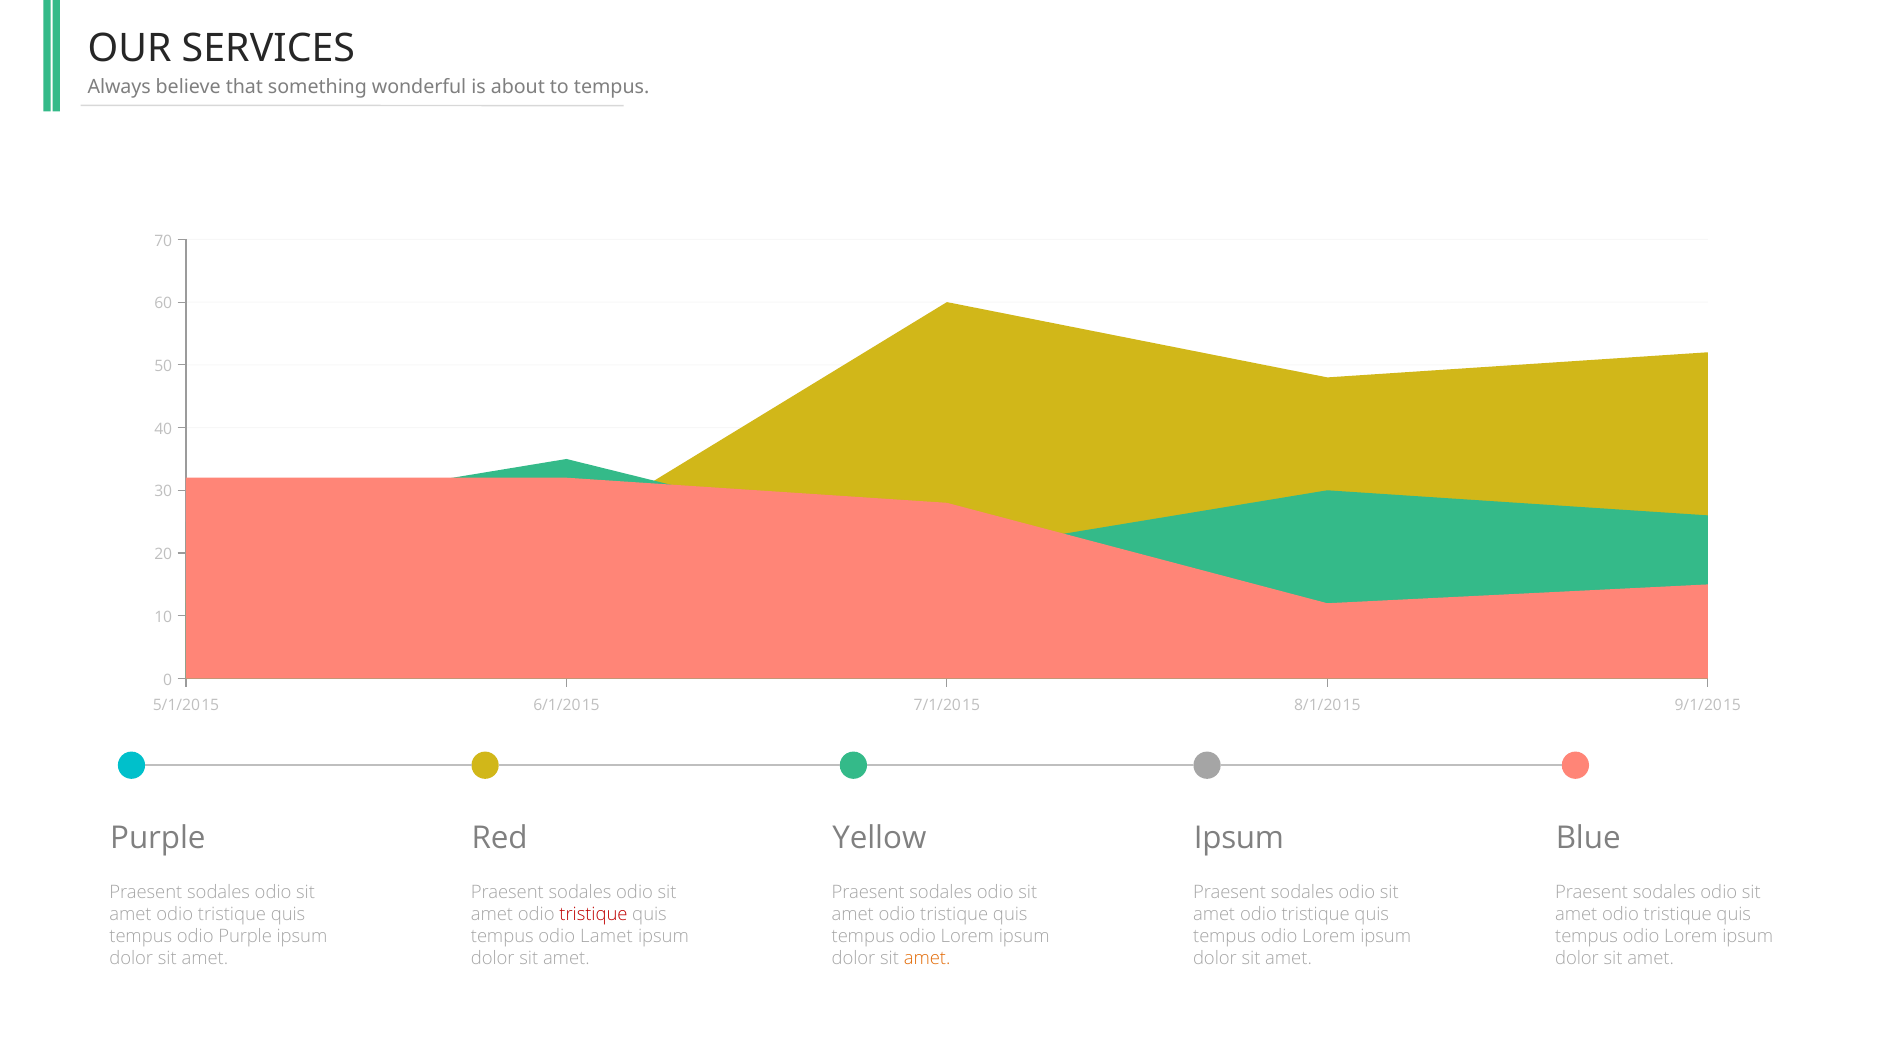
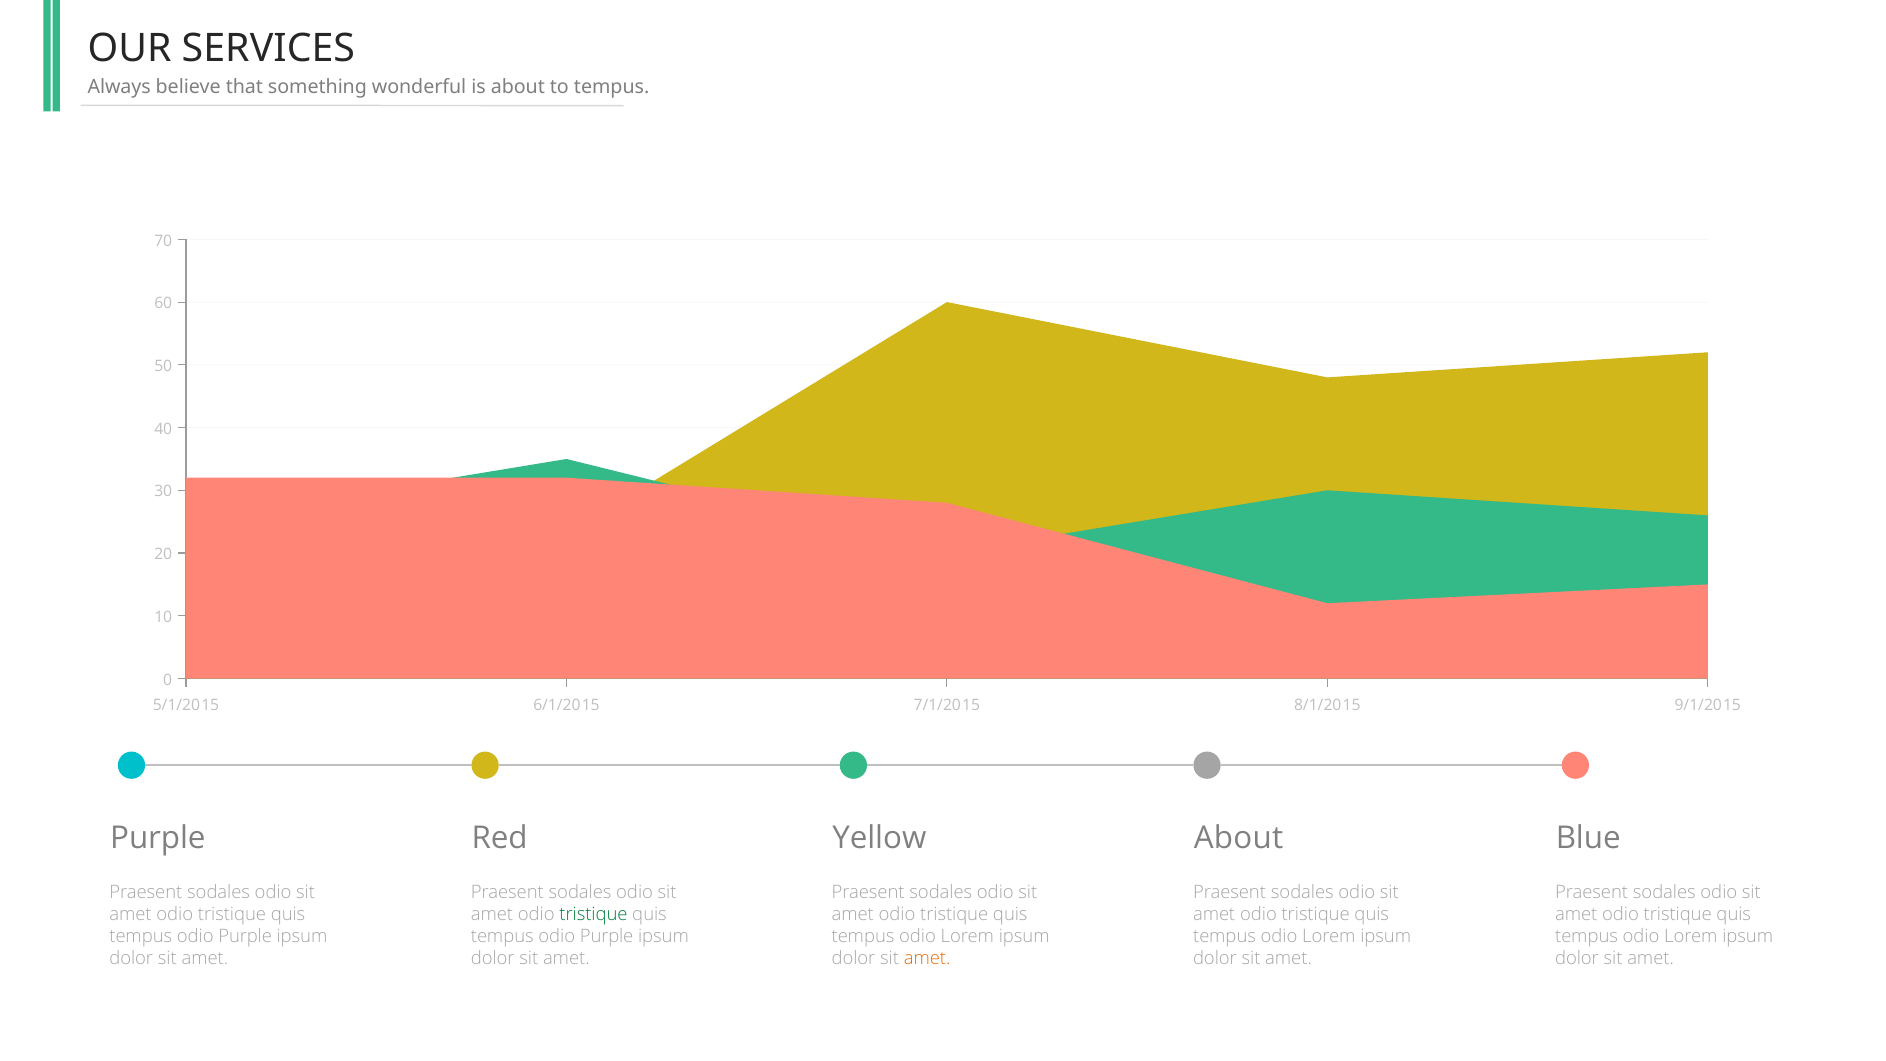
Ipsum: Ipsum -> About (1239, 838)
tristique colour: red -> green (593, 914)
Lamet: Lamet -> Purple (607, 937)
